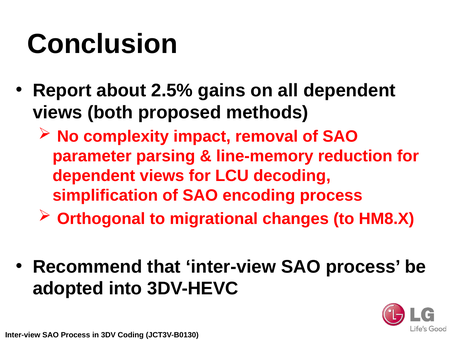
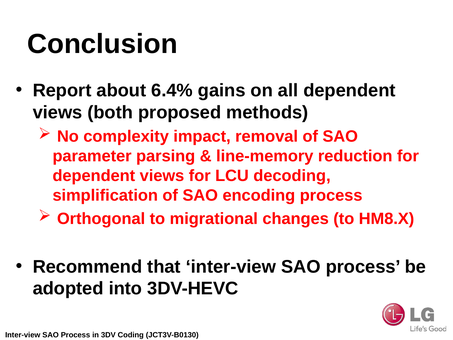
2.5%: 2.5% -> 6.4% (172, 90)
